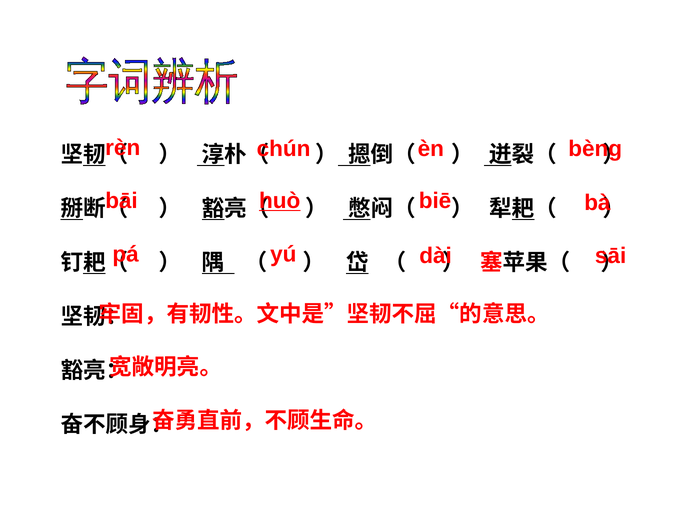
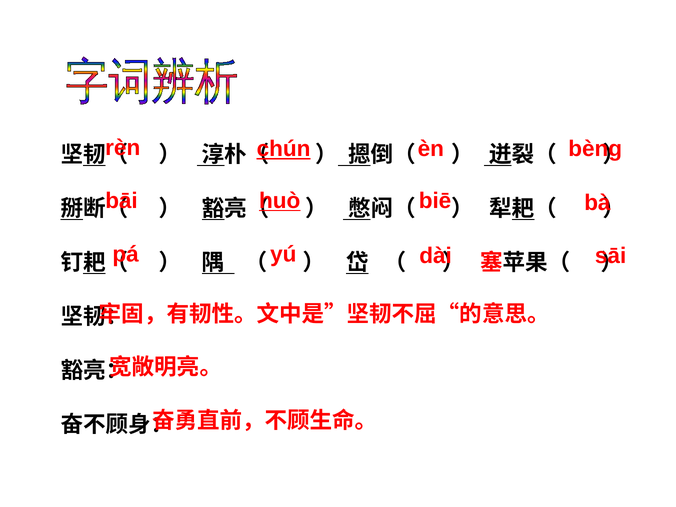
chún underline: none -> present (284, 149)
